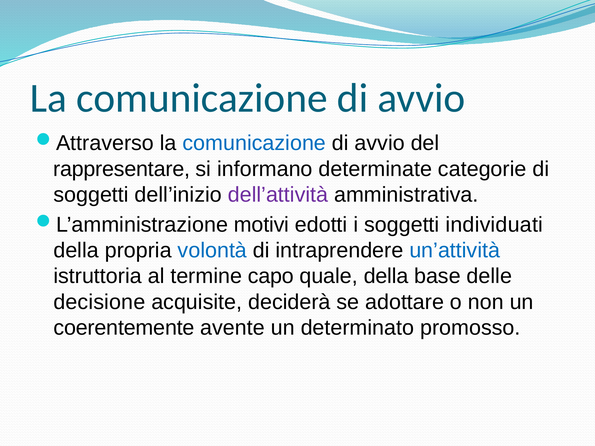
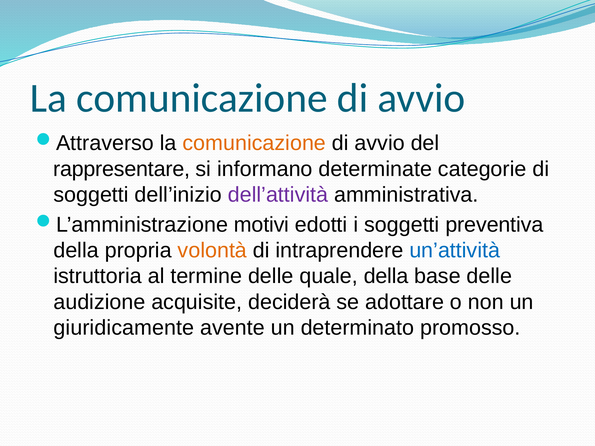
comunicazione colour: blue -> orange (254, 143)
individuati: individuati -> preventiva (494, 225)
volontà colour: blue -> orange (212, 251)
termine capo: capo -> delle (271, 276)
decisione: decisione -> audizione (99, 302)
coerentemente: coerentemente -> giuridicamente (124, 328)
